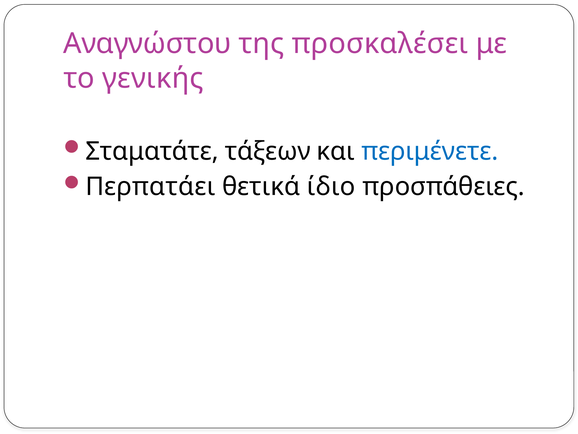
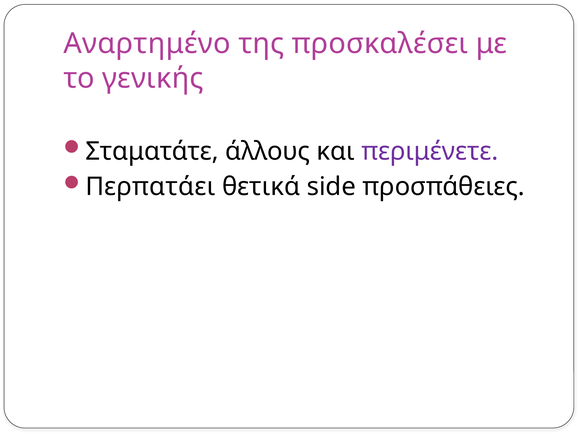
Αναγνώστου: Αναγνώστου -> Αναρτημένο (147, 44)
τάξεων: τάξεων -> άλλους (268, 151)
περιμένετε colour: blue -> purple (430, 151)
ίδιο: ίδιο -> side (331, 187)
